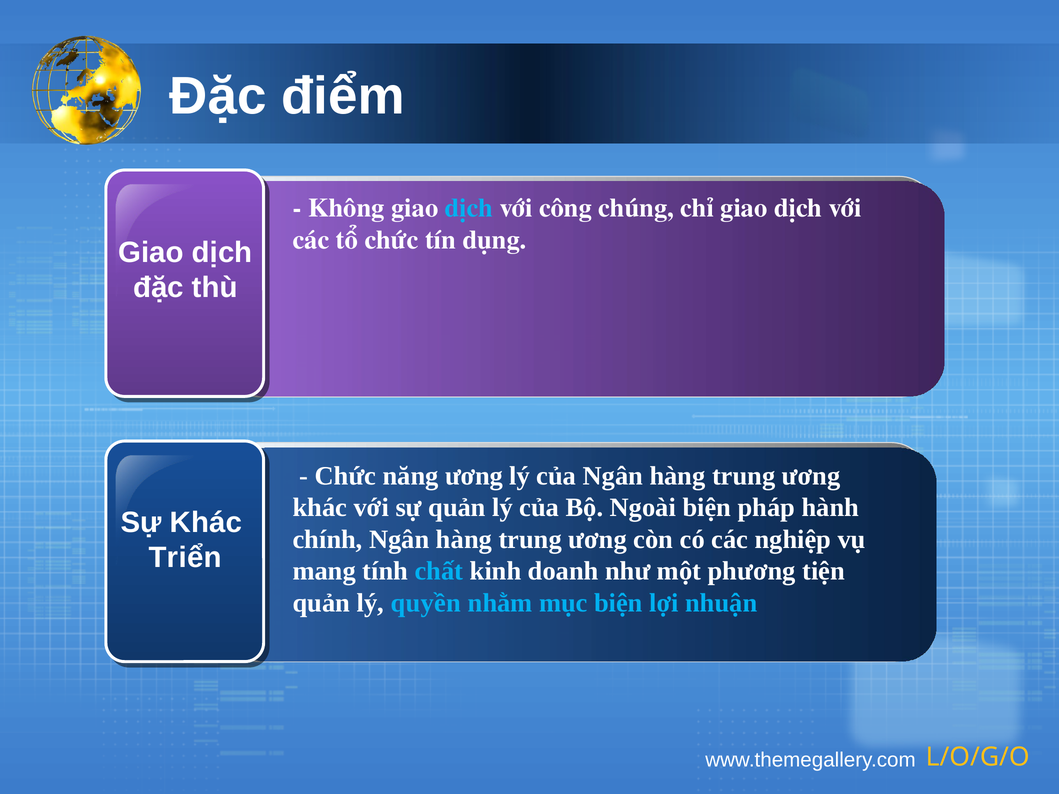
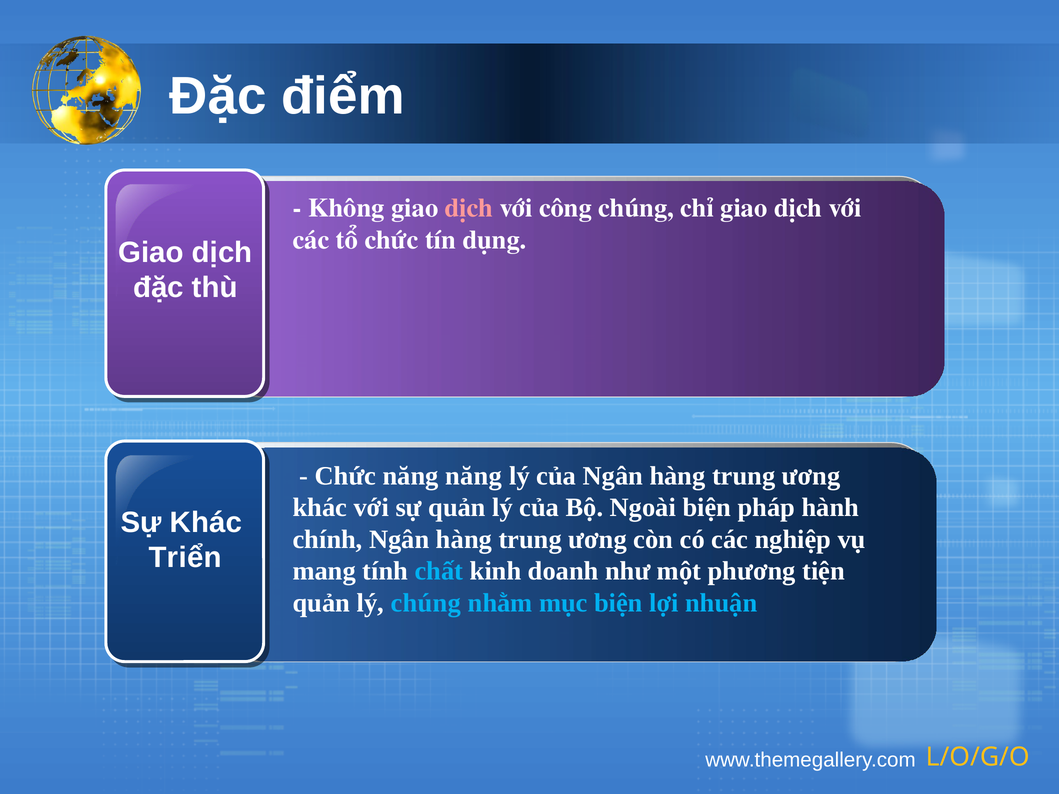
dịch colour: light blue -> pink (469, 208)
năng ương: ương -> năng (474, 476)
lý quyền: quyền -> chúng (426, 603)
